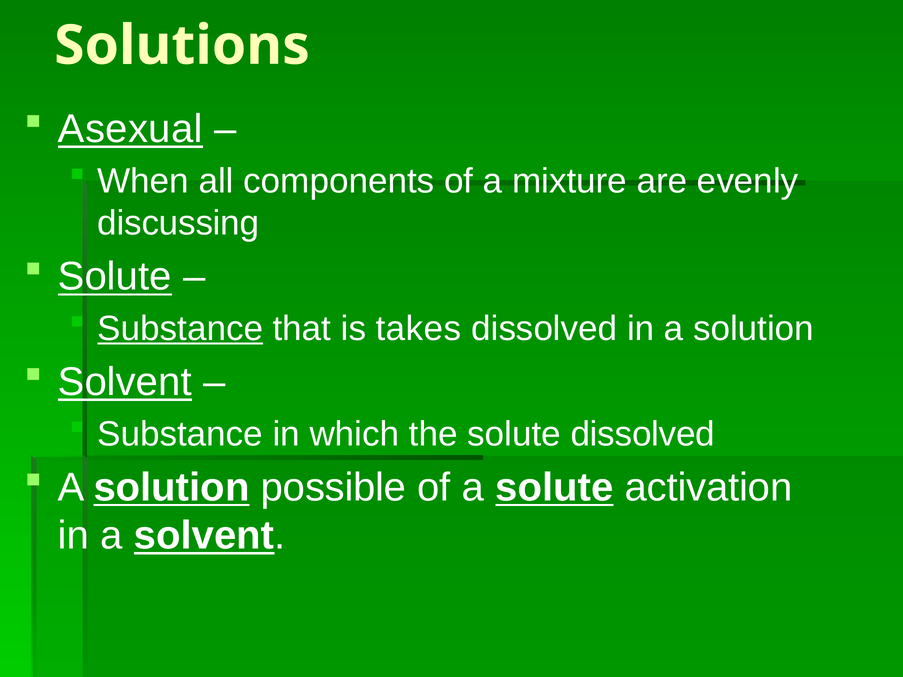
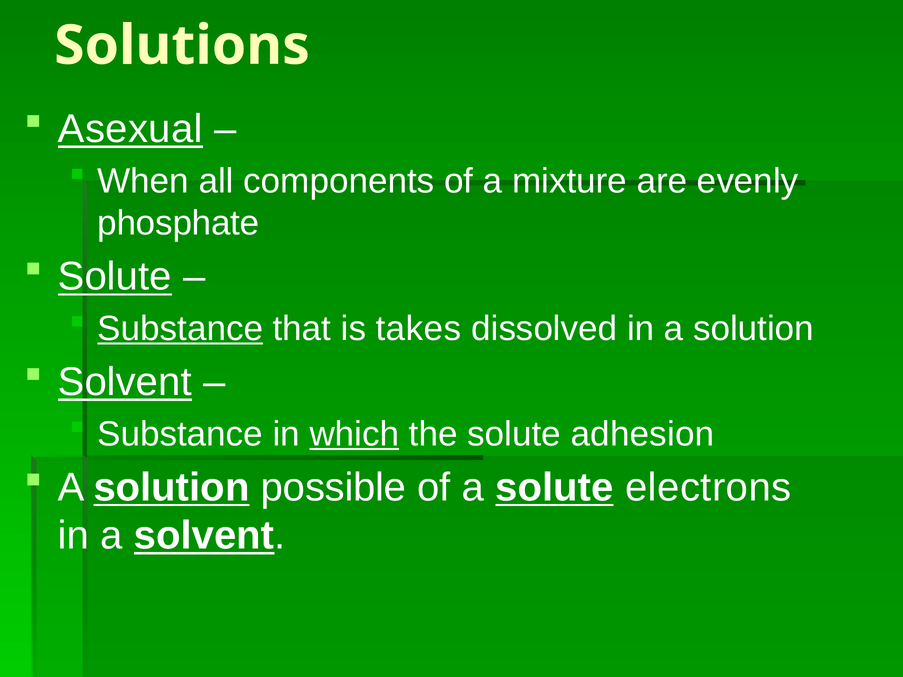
discussing: discussing -> phosphate (178, 223)
which underline: none -> present (354, 434)
solute dissolved: dissolved -> adhesion (643, 434)
activation: activation -> electrons (708, 488)
